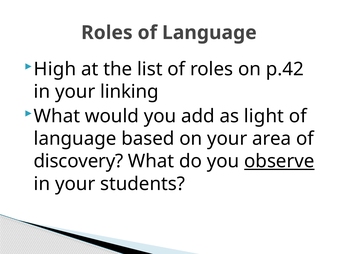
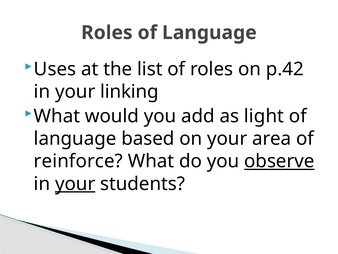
High: High -> Uses (55, 69)
discovery: discovery -> reinforce (78, 161)
your underline: none -> present (75, 183)
